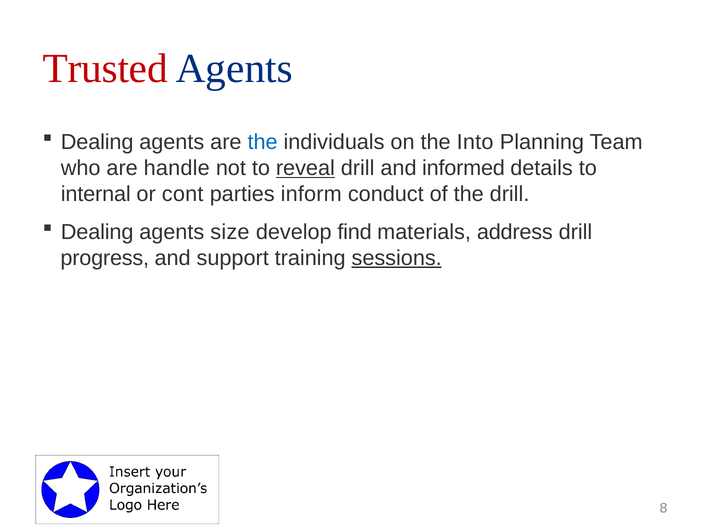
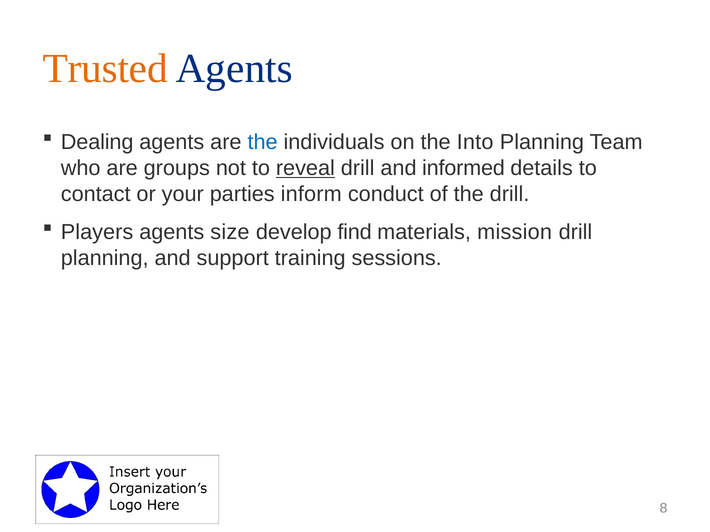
Trusted colour: red -> orange (105, 69)
handle: handle -> groups (177, 168)
internal: internal -> contact (96, 194)
cont: cont -> your (183, 194)
Dealing: Dealing -> Players (97, 232)
address: address -> mission (515, 232)
progress: progress -> planning (105, 258)
sessions underline: present -> none (397, 258)
